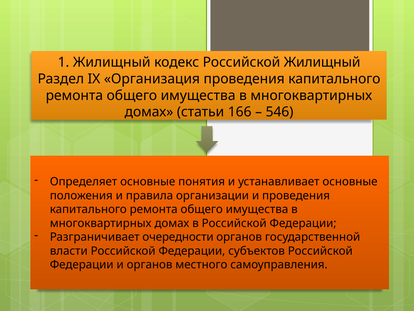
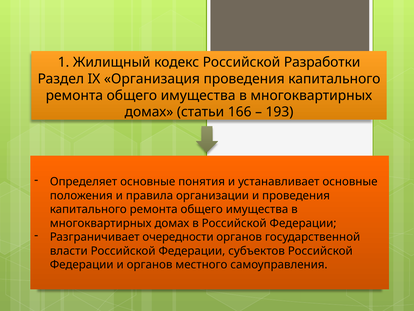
Российской Жилищный: Жилищный -> Разработки (322, 62)
546: 546 -> 193 (279, 112)
